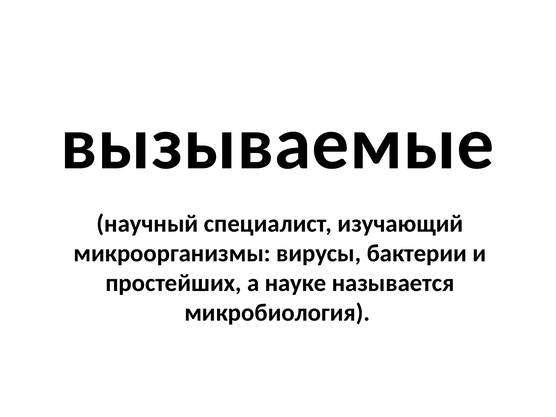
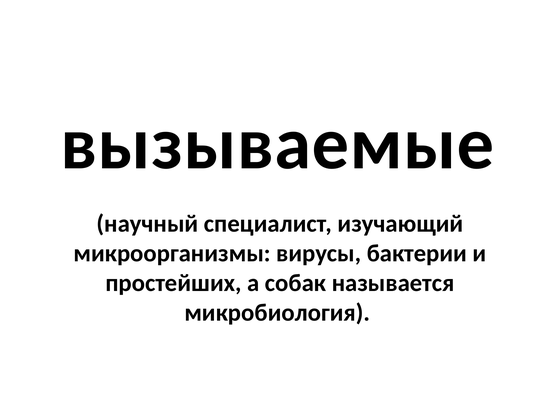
науке: науке -> собак (296, 283)
